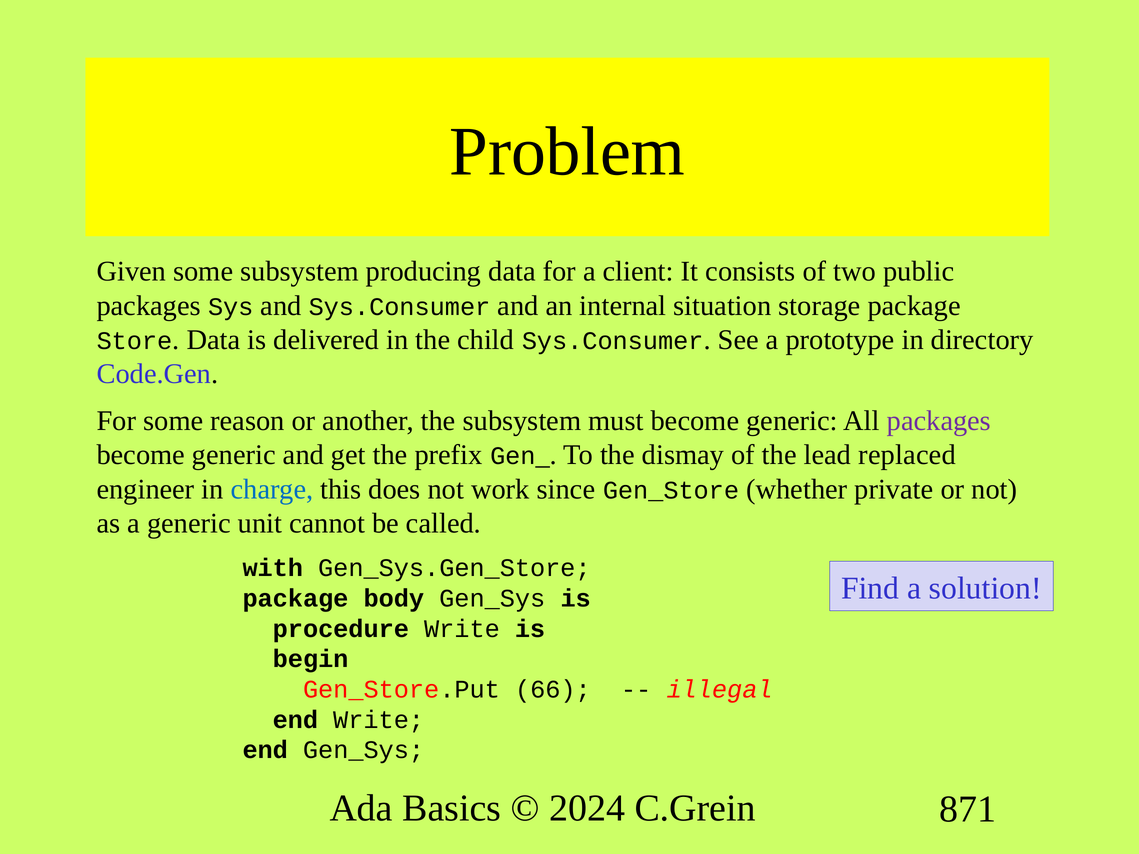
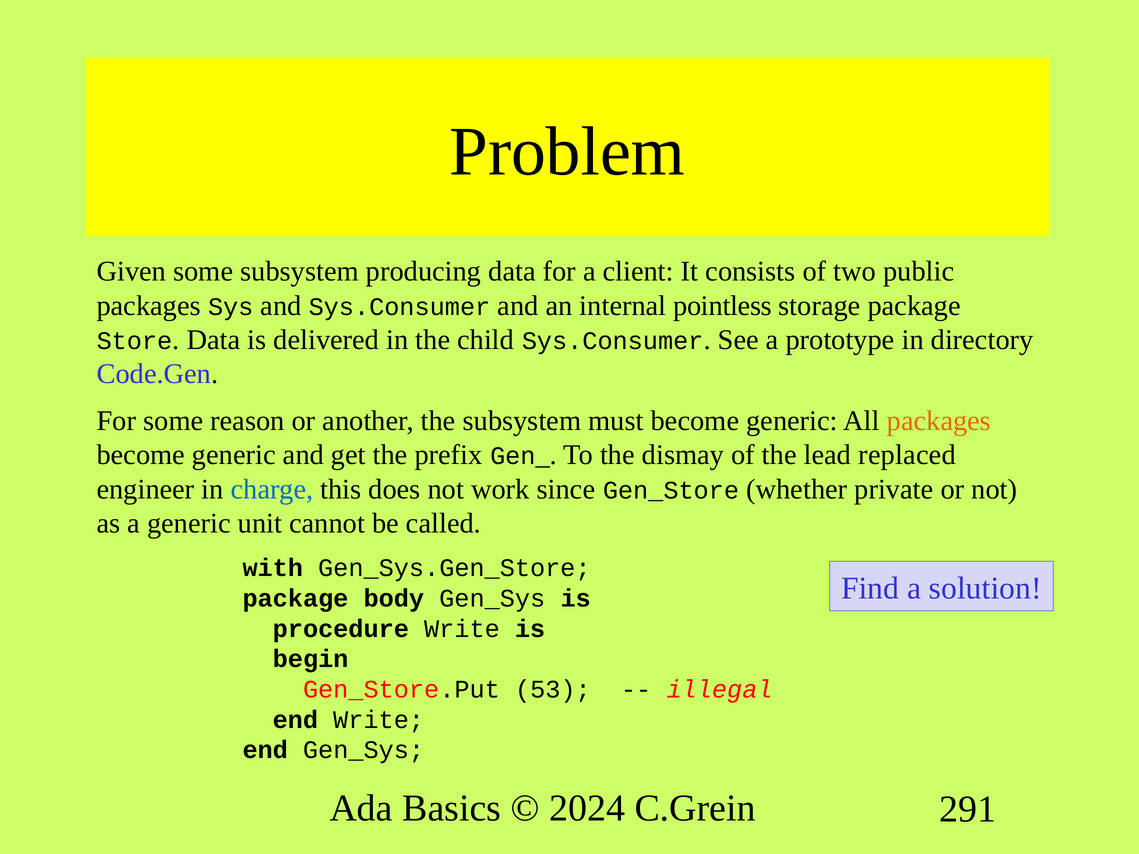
situation: situation -> pointless (723, 306)
packages colour: purple -> orange (939, 421)
66: 66 -> 53 (553, 690)
871: 871 -> 291 (968, 810)
